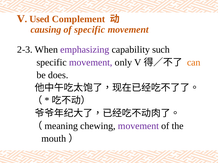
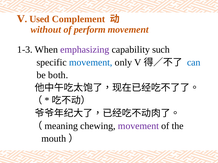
causing: causing -> without (46, 30)
of specific: specific -> perform (90, 30)
2-3: 2-3 -> 1-3 (25, 50)
movement colour: purple -> blue (91, 63)
can colour: orange -> blue (194, 63)
does: does -> both (58, 75)
